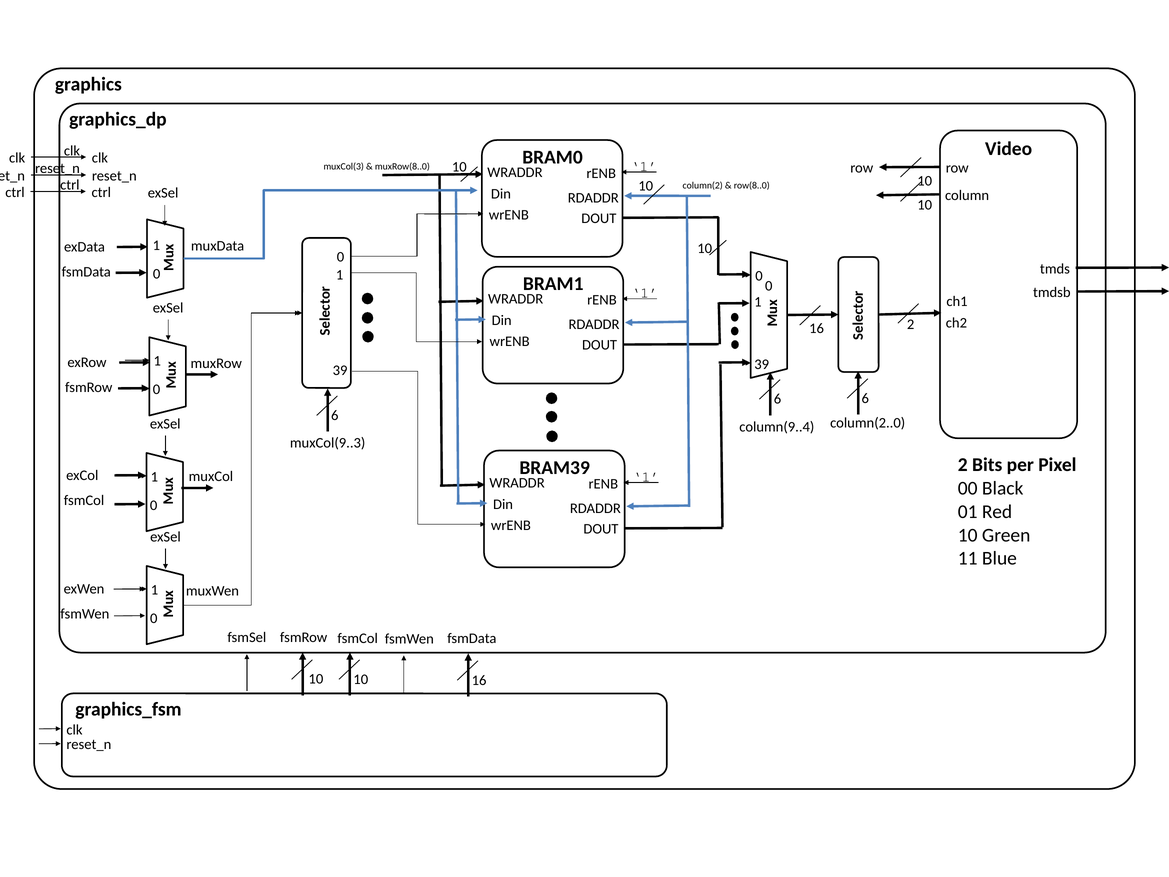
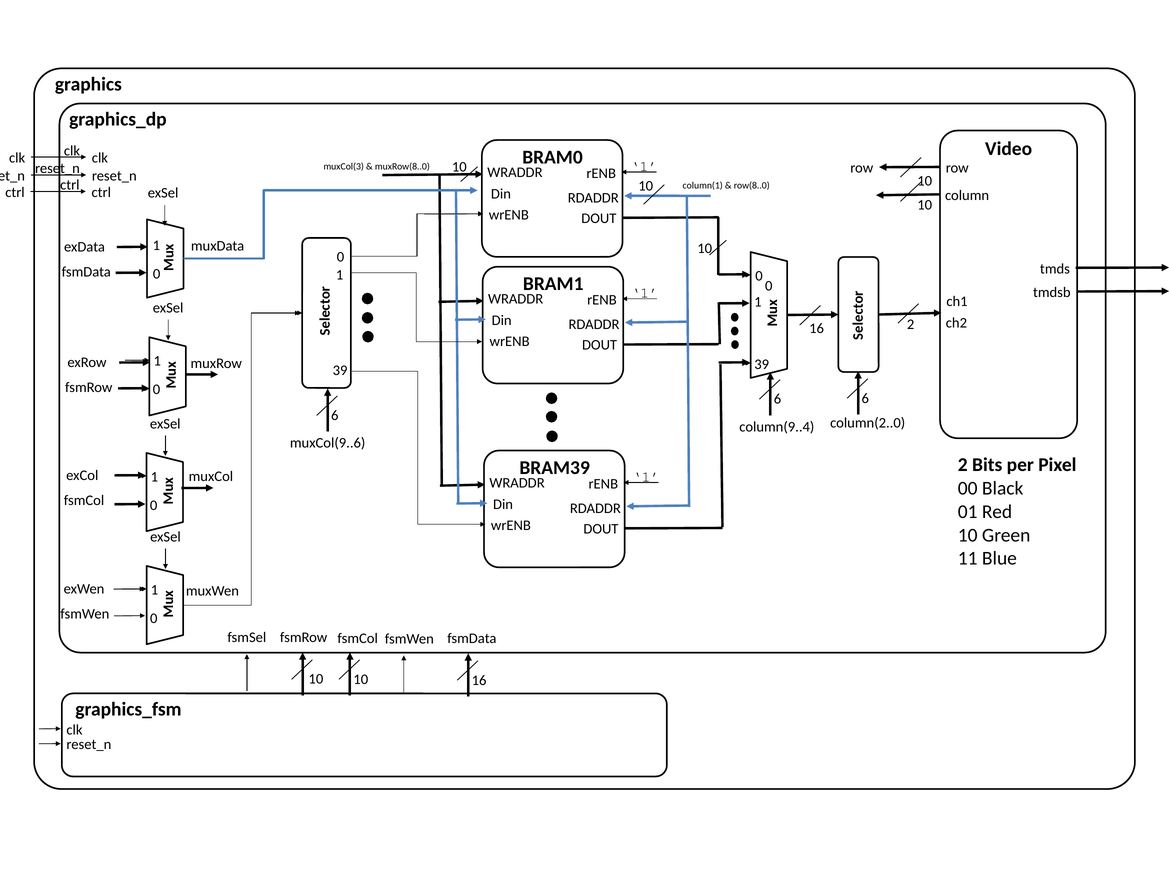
column(2: column(2 -> column(1 (703, 186)
muxCol(9..3: muxCol(9..3 -> muxCol(9..6 (328, 443)
